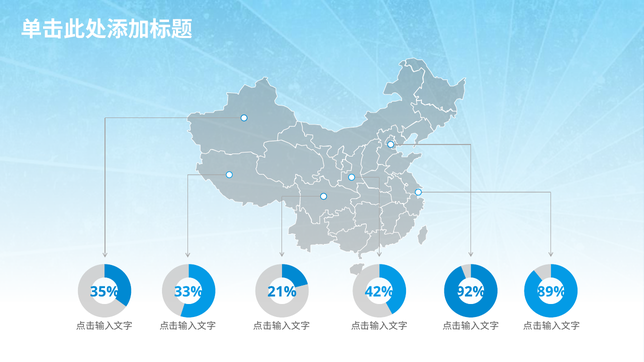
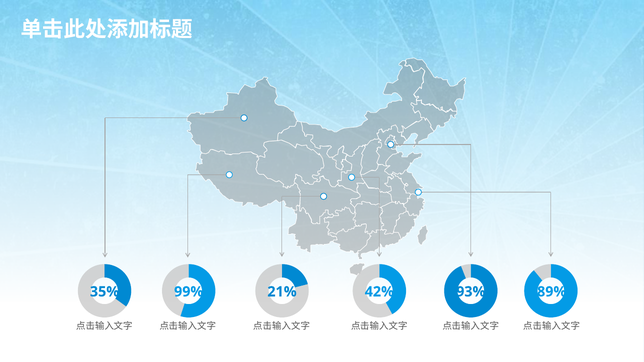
33%: 33% -> 99% (189, 292)
92%: 92% -> 93% (471, 292)
